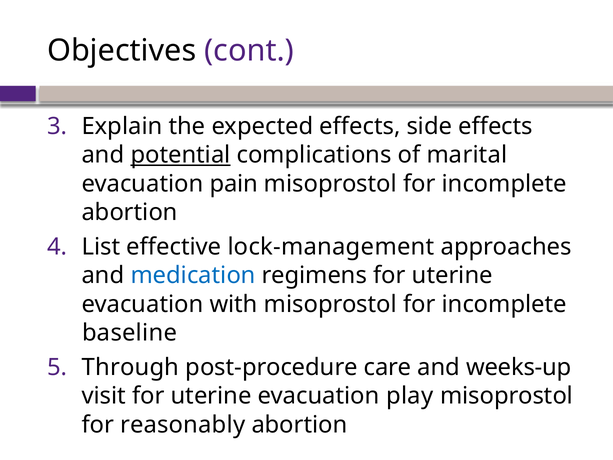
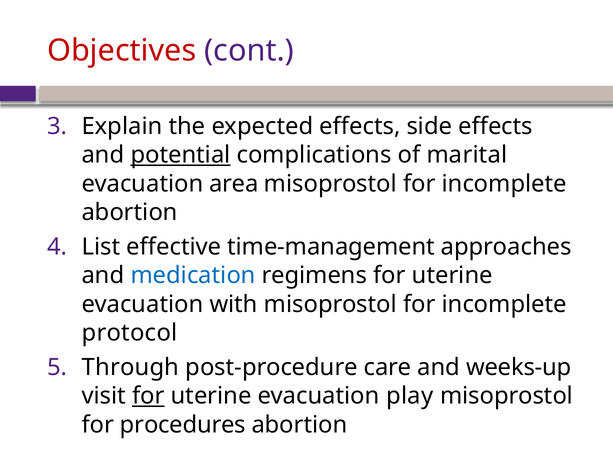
Objectives colour: black -> red (122, 51)
pain: pain -> area (234, 184)
lock-management: lock-management -> time-management (331, 247)
baseline: baseline -> protocol (130, 333)
for underline: none -> present (148, 396)
reasonably: reasonably -> procedures (183, 424)
